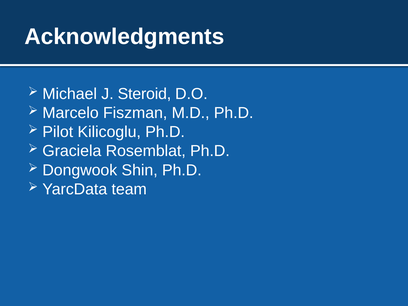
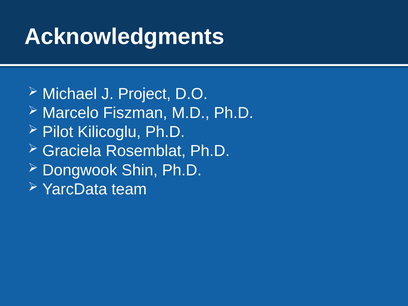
Steroid: Steroid -> Project (144, 94)
